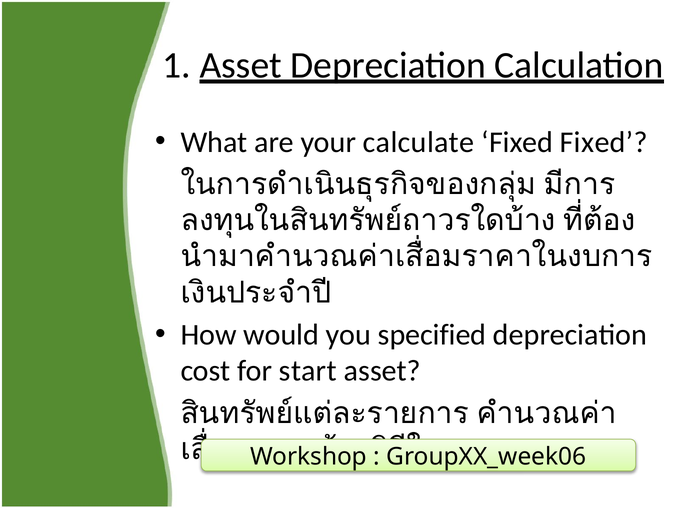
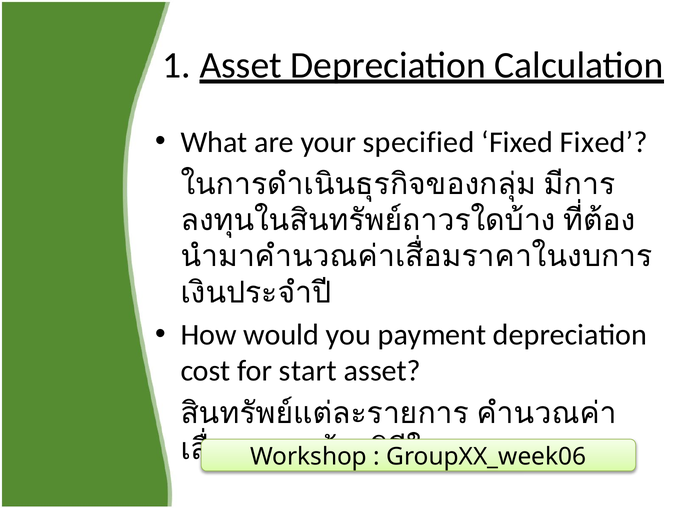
calculate: calculate -> specified (419, 142)
specified: specified -> payment (432, 335)
